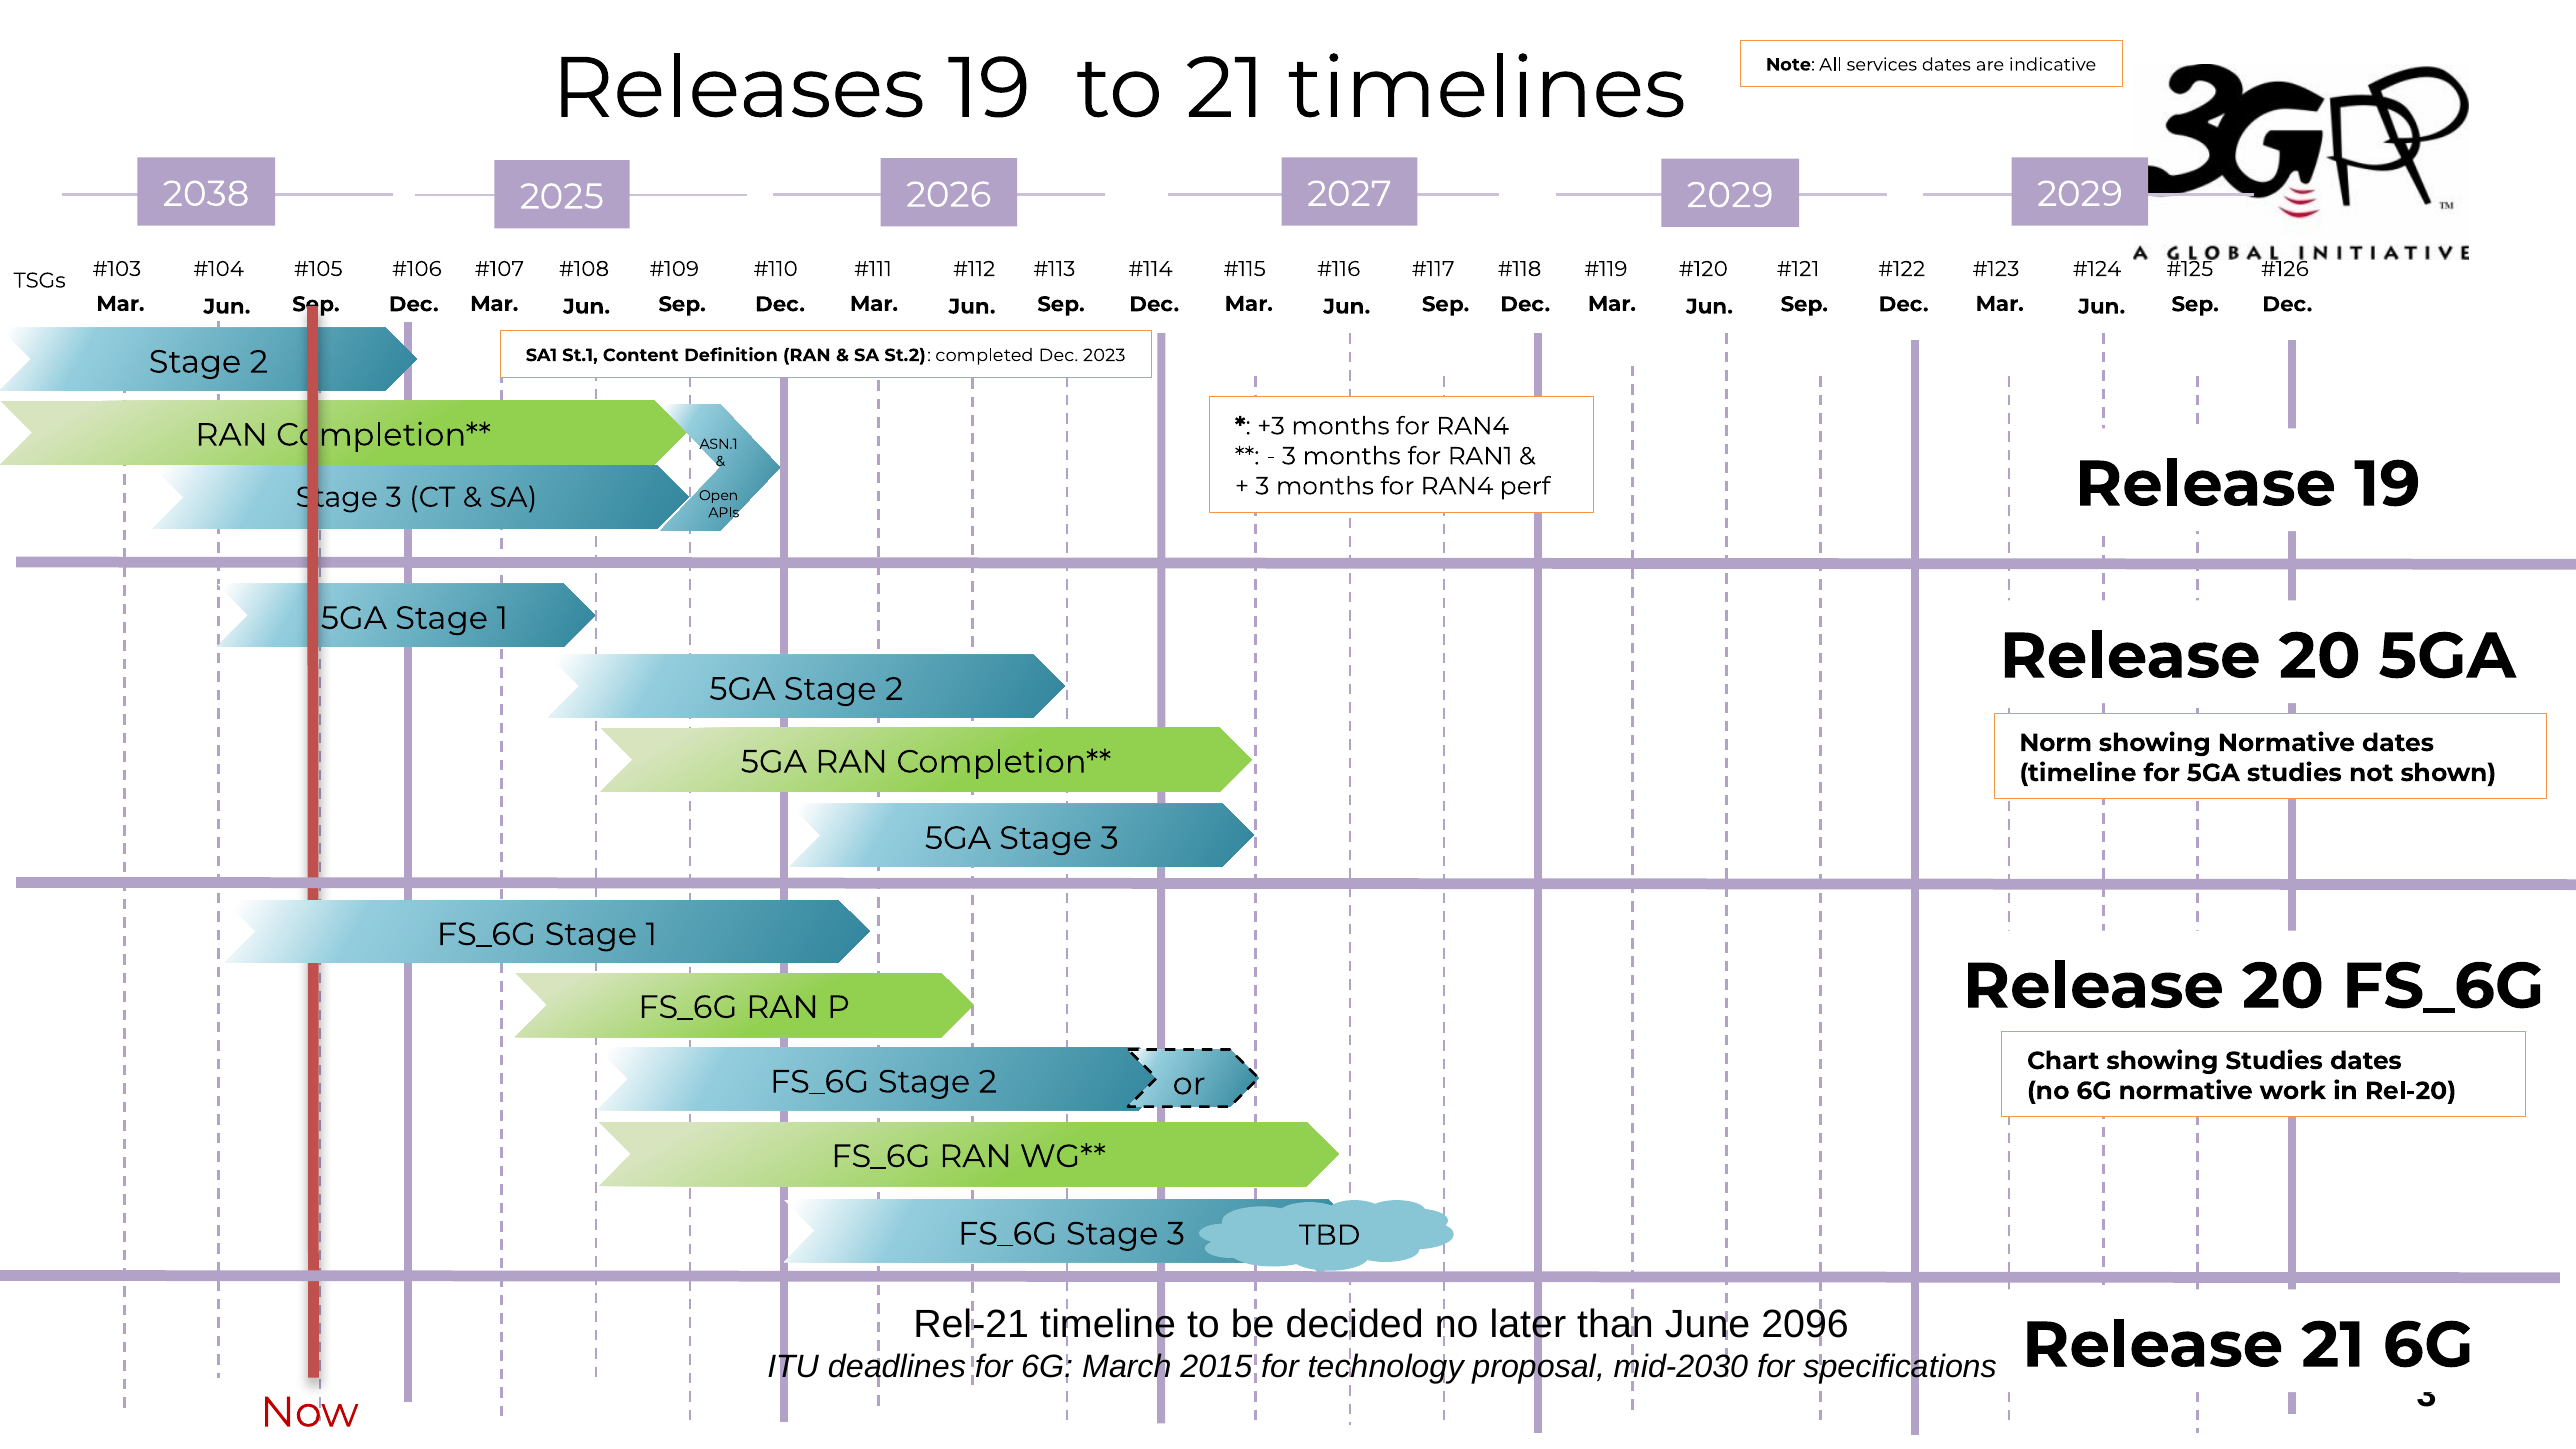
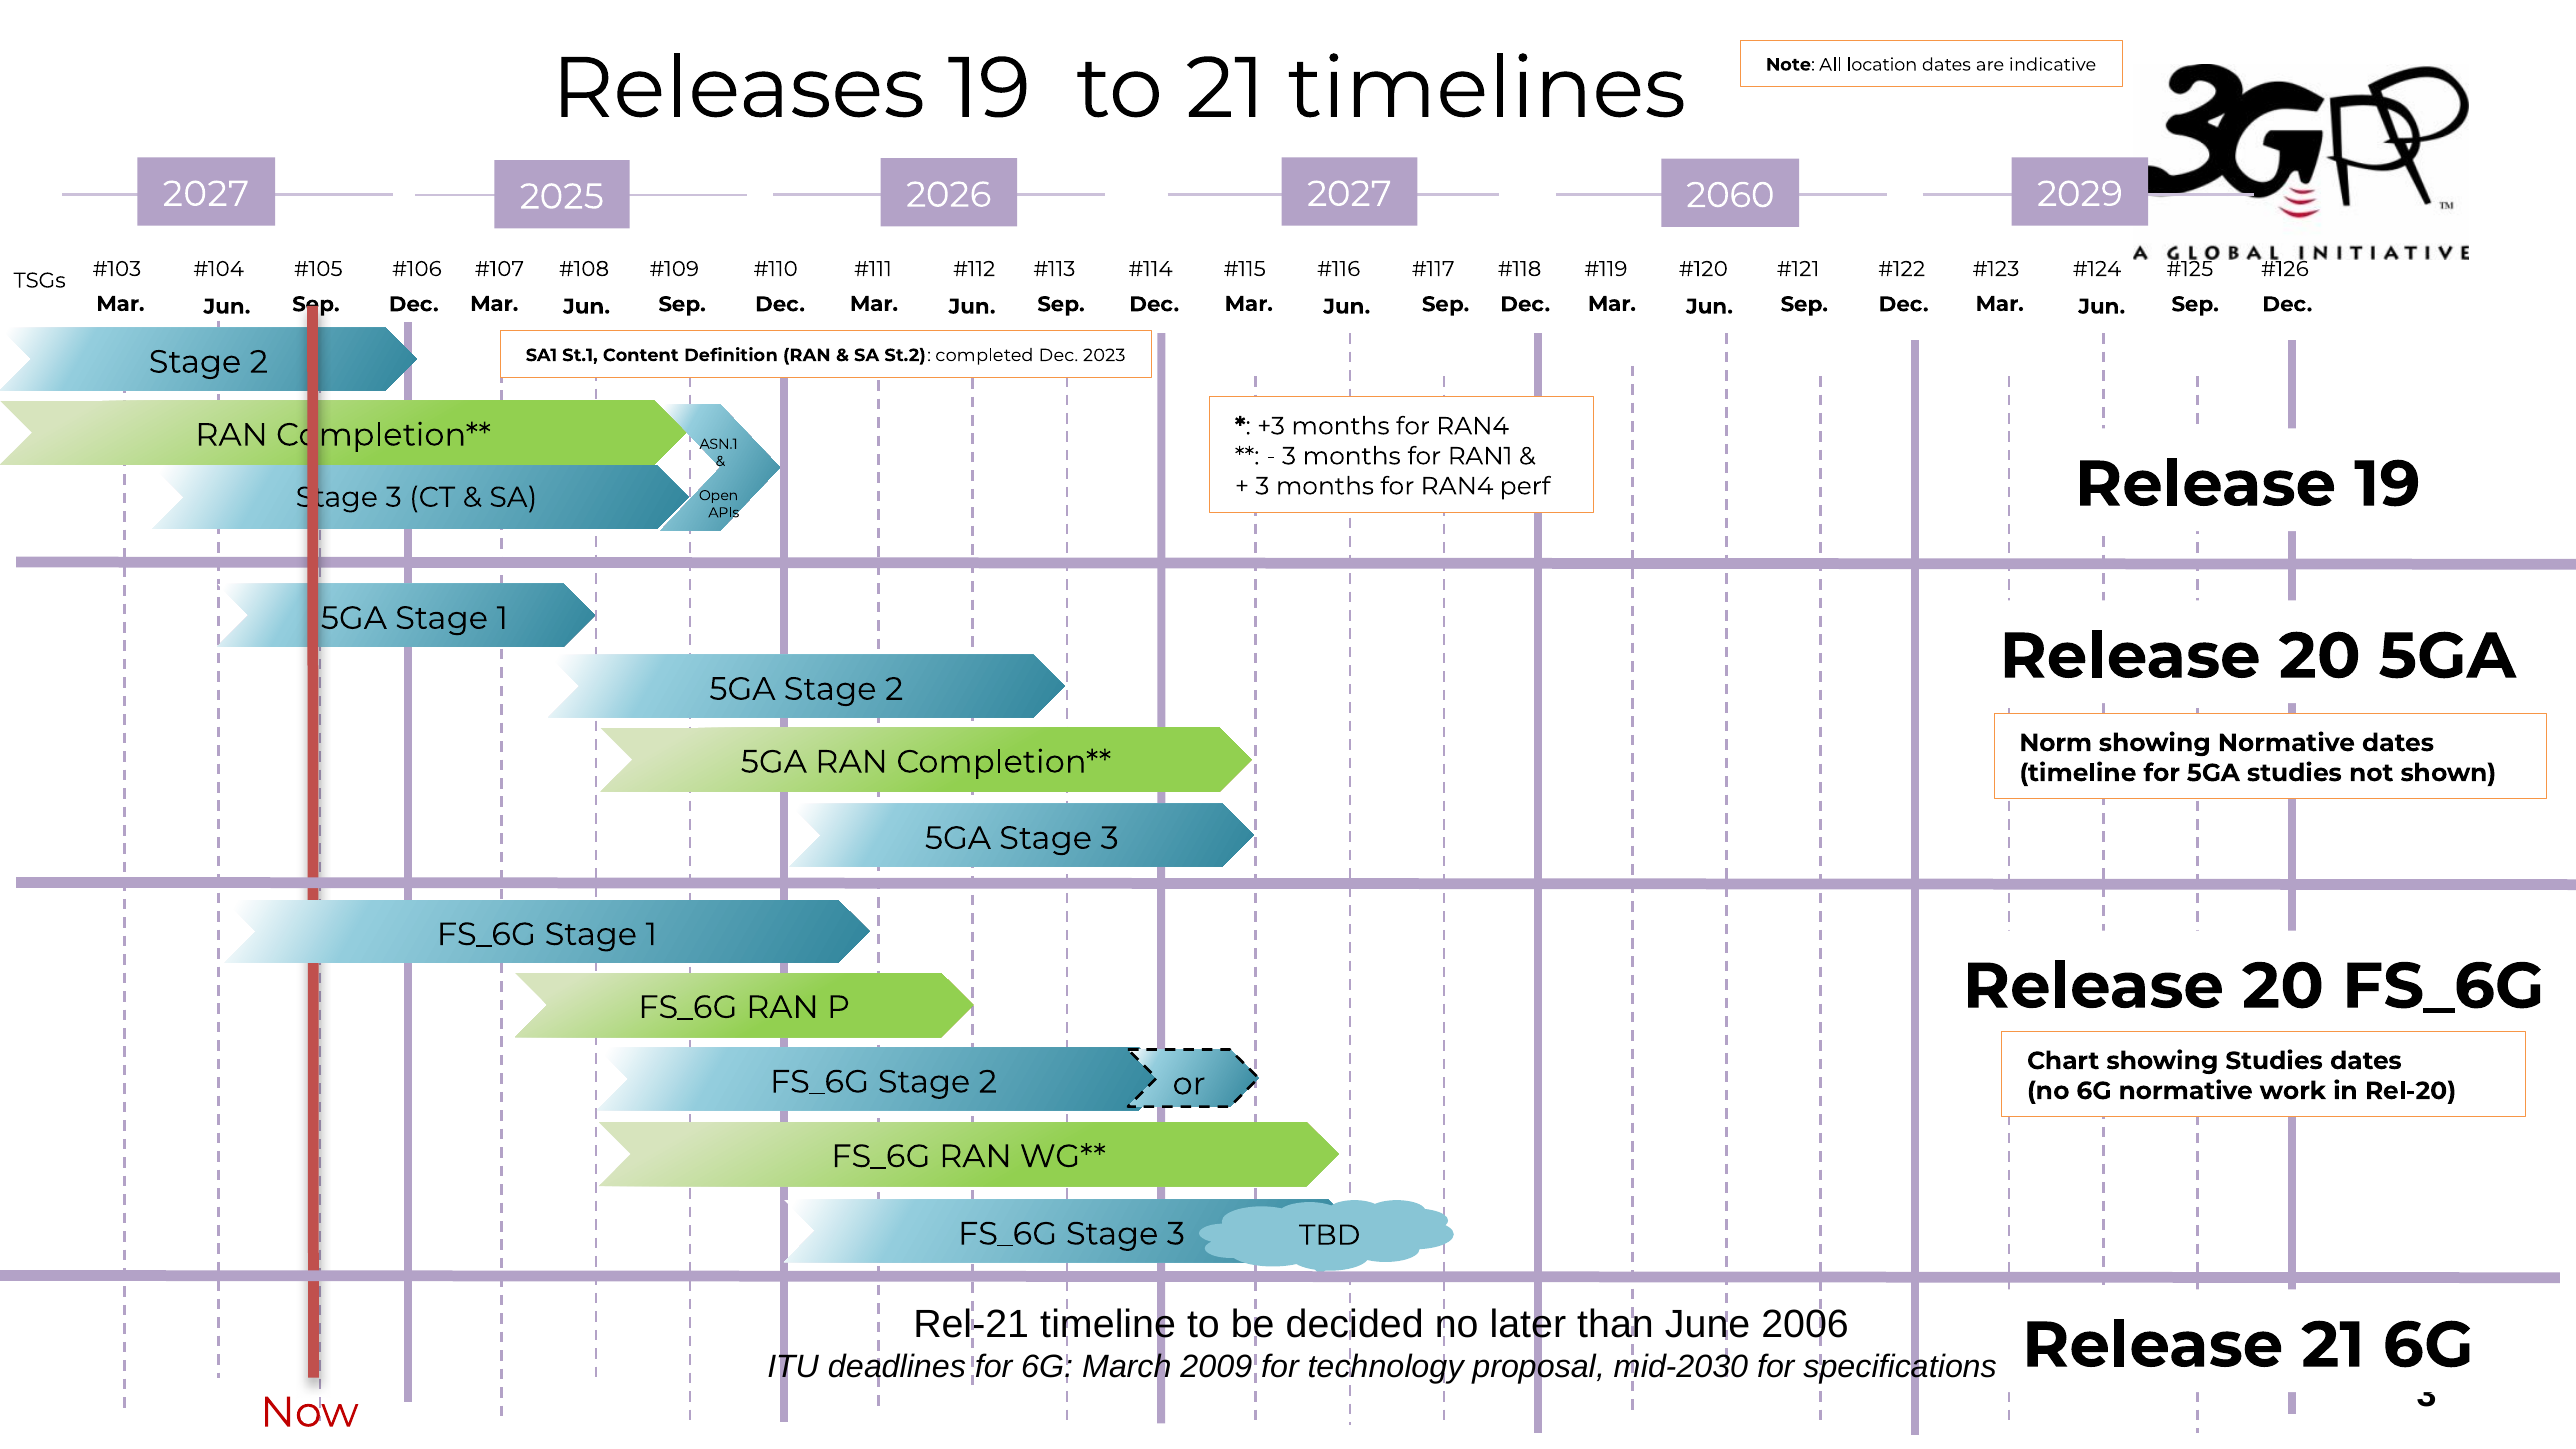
services: services -> location (1882, 65)
2038: 2038 -> 2027 (206, 194)
2026 2029: 2029 -> 2060 (1730, 195)
2096: 2096 -> 2006 (1805, 1325)
2015: 2015 -> 2009 (1216, 1367)
